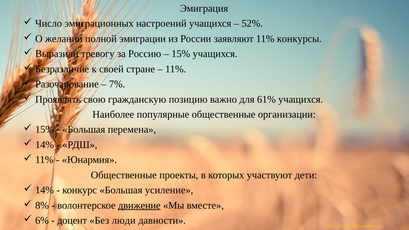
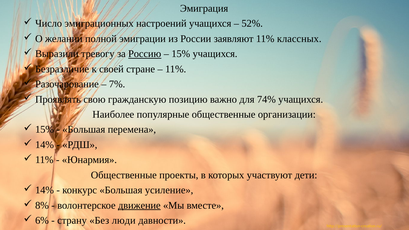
конкурсы: конкурсы -> классных (299, 39)
Россию underline: none -> present (145, 54)
61%: 61% -> 74% (266, 99)
доцент: доцент -> страну (72, 221)
